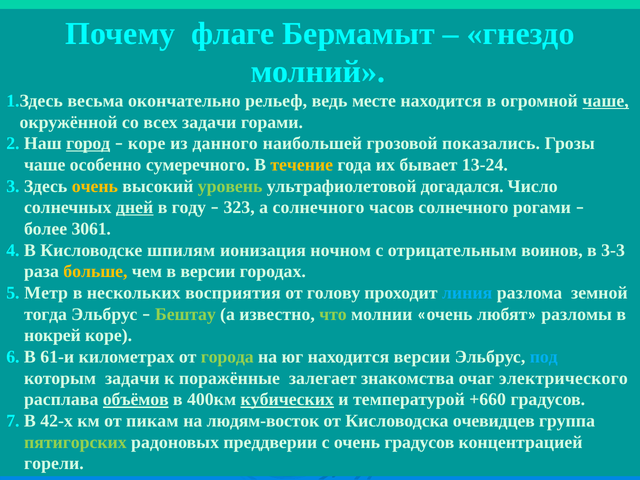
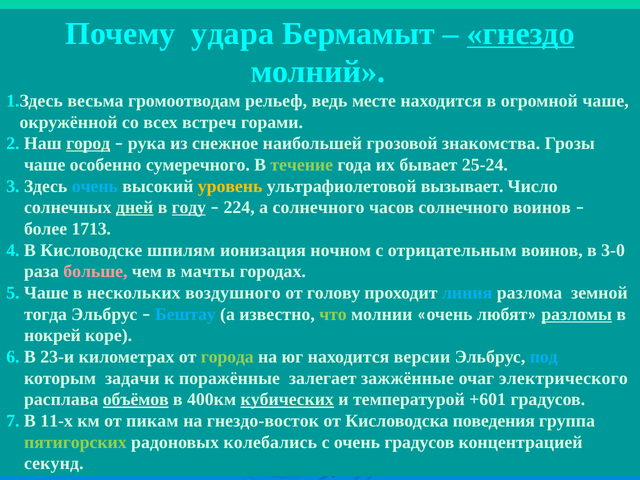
флаге: флаге -> удара (233, 34)
гнездо underline: none -> present (521, 34)
окончательно: окончательно -> громоотводам (184, 101)
чаше underline: present -> none (606, 101)
всех задачи: задачи -> встреч (209, 122)
коре: коре -> рука (147, 143)
данного: данного -> снежное (225, 143)
показались: показались -> знакомства (491, 143)
течение colour: yellow -> light green (302, 165)
13-24: 13-24 -> 25-24 (485, 165)
очень colour: yellow -> light blue (95, 186)
уровень colour: light green -> yellow (230, 186)
догадался: догадался -> вызывает (462, 186)
году underline: none -> present (189, 207)
323: 323 -> 224 (239, 207)
солнечного рогами: рогами -> воинов (542, 207)
3061: 3061 -> 1713 (91, 229)
3-3: 3-3 -> 3-0 (613, 250)
больше colour: yellow -> pink (95, 272)
в версии: версии -> мачты (208, 272)
5 Метр: Метр -> Чаше (46, 293)
восприятия: восприятия -> воздушного (233, 293)
Бештау colour: light green -> light blue (185, 314)
разломы underline: none -> present (577, 314)
61-и: 61-и -> 23-и (57, 357)
знакомства: знакомства -> зажжённые (408, 378)
+660: +660 -> +601 (488, 400)
42-х: 42-х -> 11-х (57, 421)
людям-восток: людям-восток -> гнездо-восток (263, 421)
очевидцев: очевидцев -> поведения (494, 421)
преддверии: преддверии -> колебались (270, 442)
горели: горели -> секунд (54, 464)
